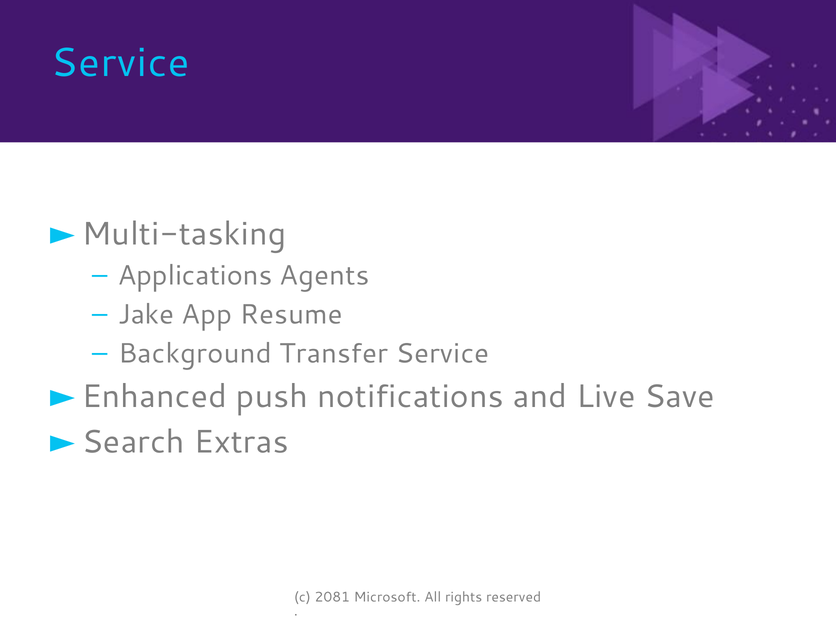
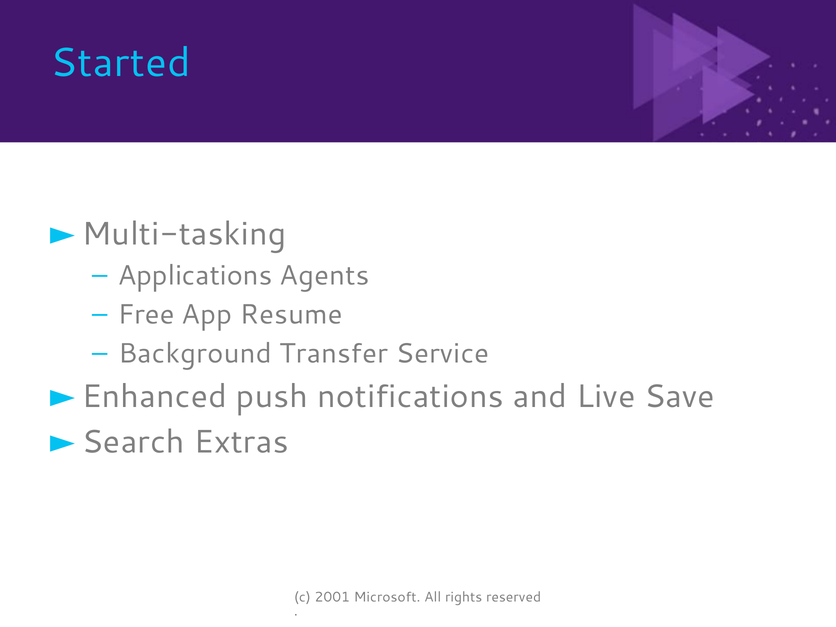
Service: Service -> Started (121, 63)
Jake: Jake -> Free (146, 315)
2081: 2081 -> 2001 (332, 597)
